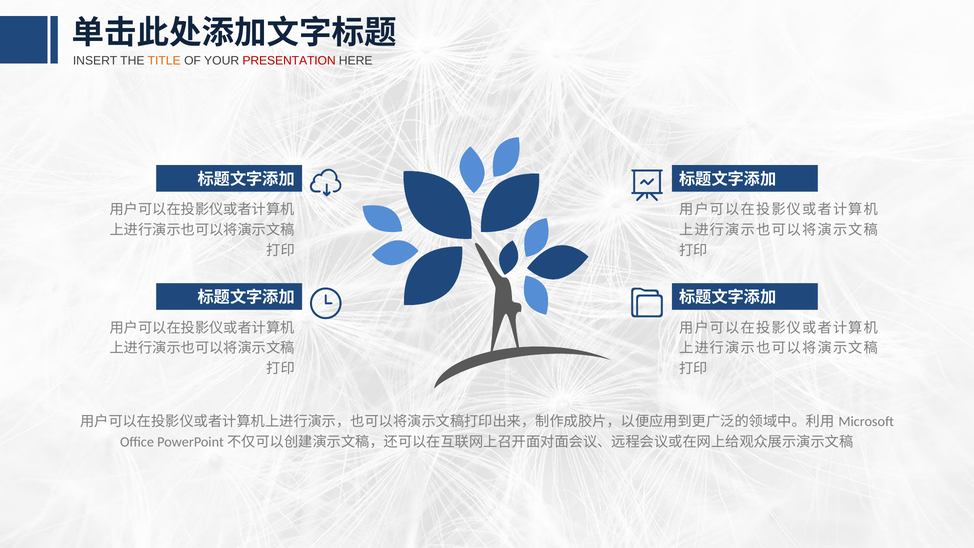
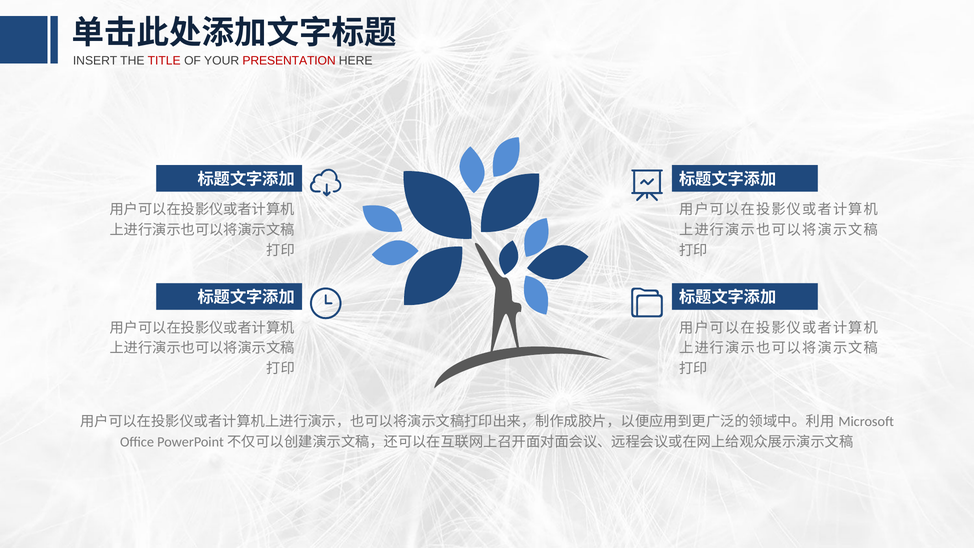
TITLE colour: orange -> red (164, 61)
